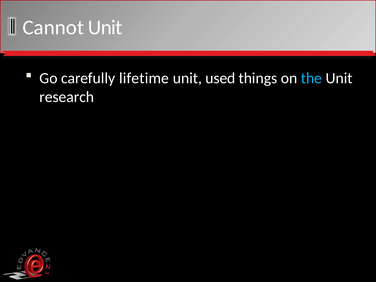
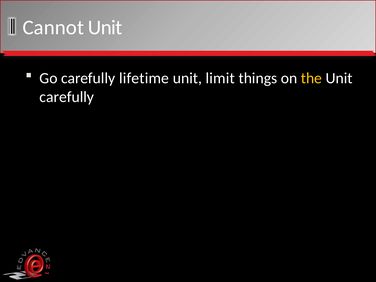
used: used -> limit (220, 78)
the colour: light blue -> yellow (311, 78)
research: research -> carefully (67, 97)
